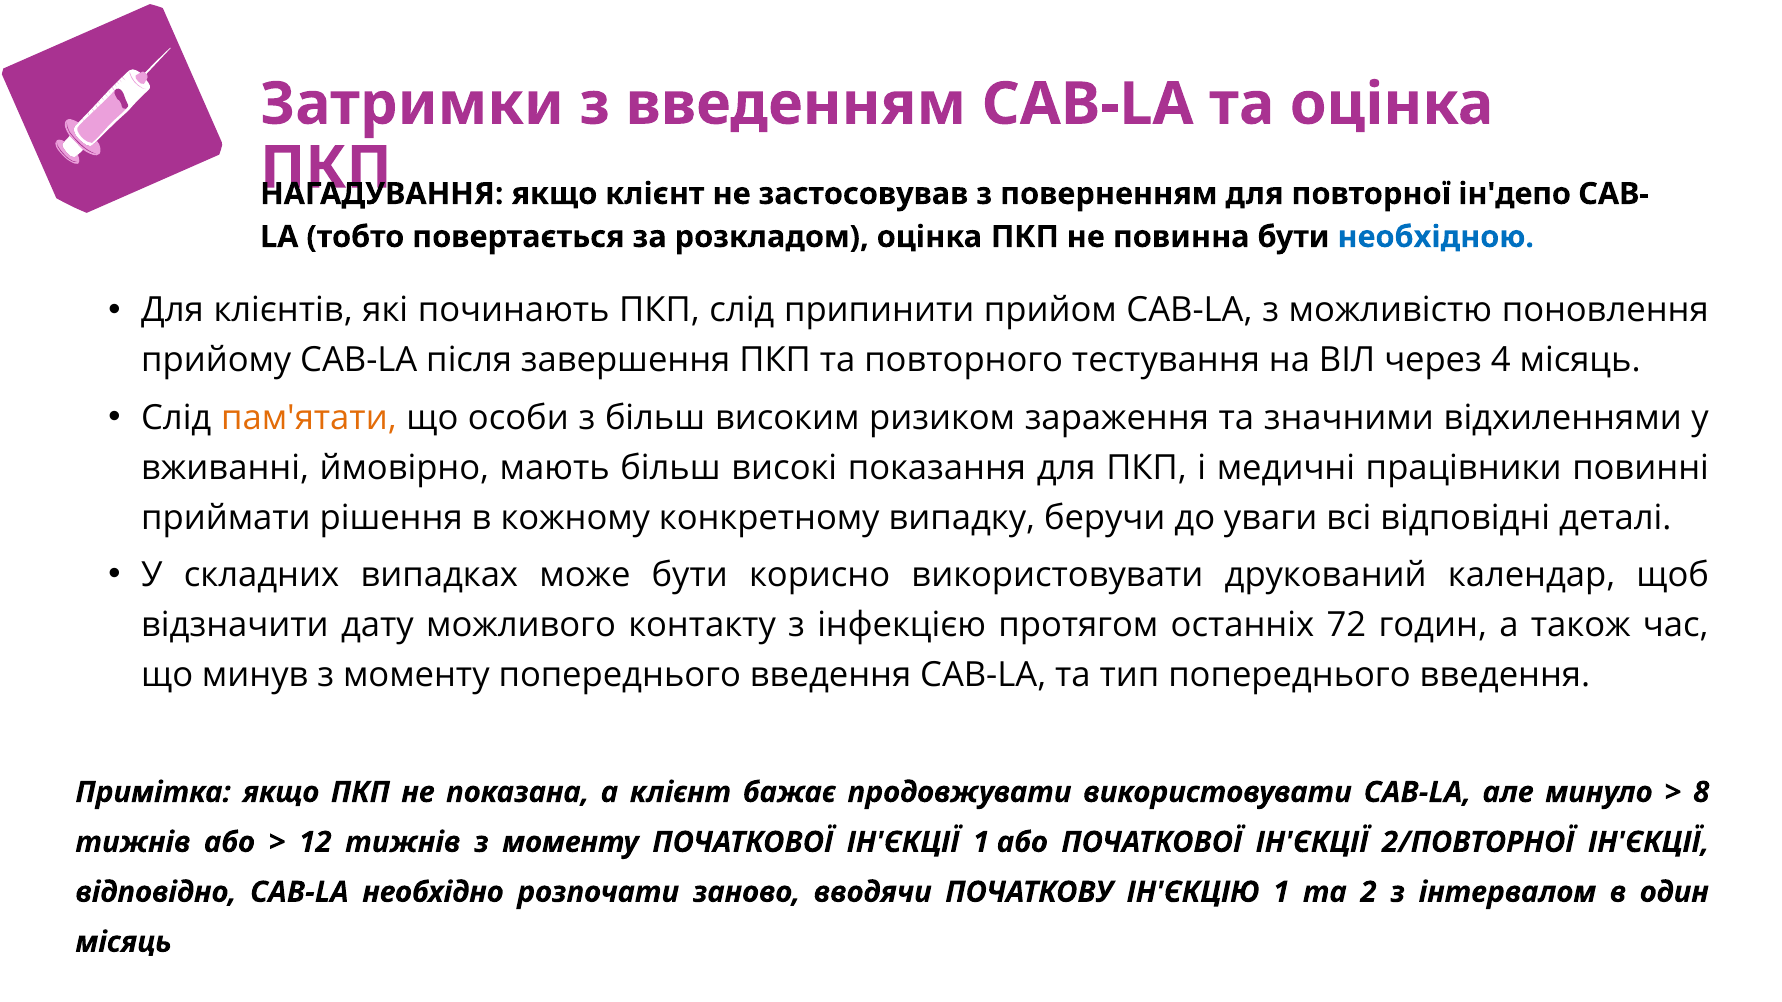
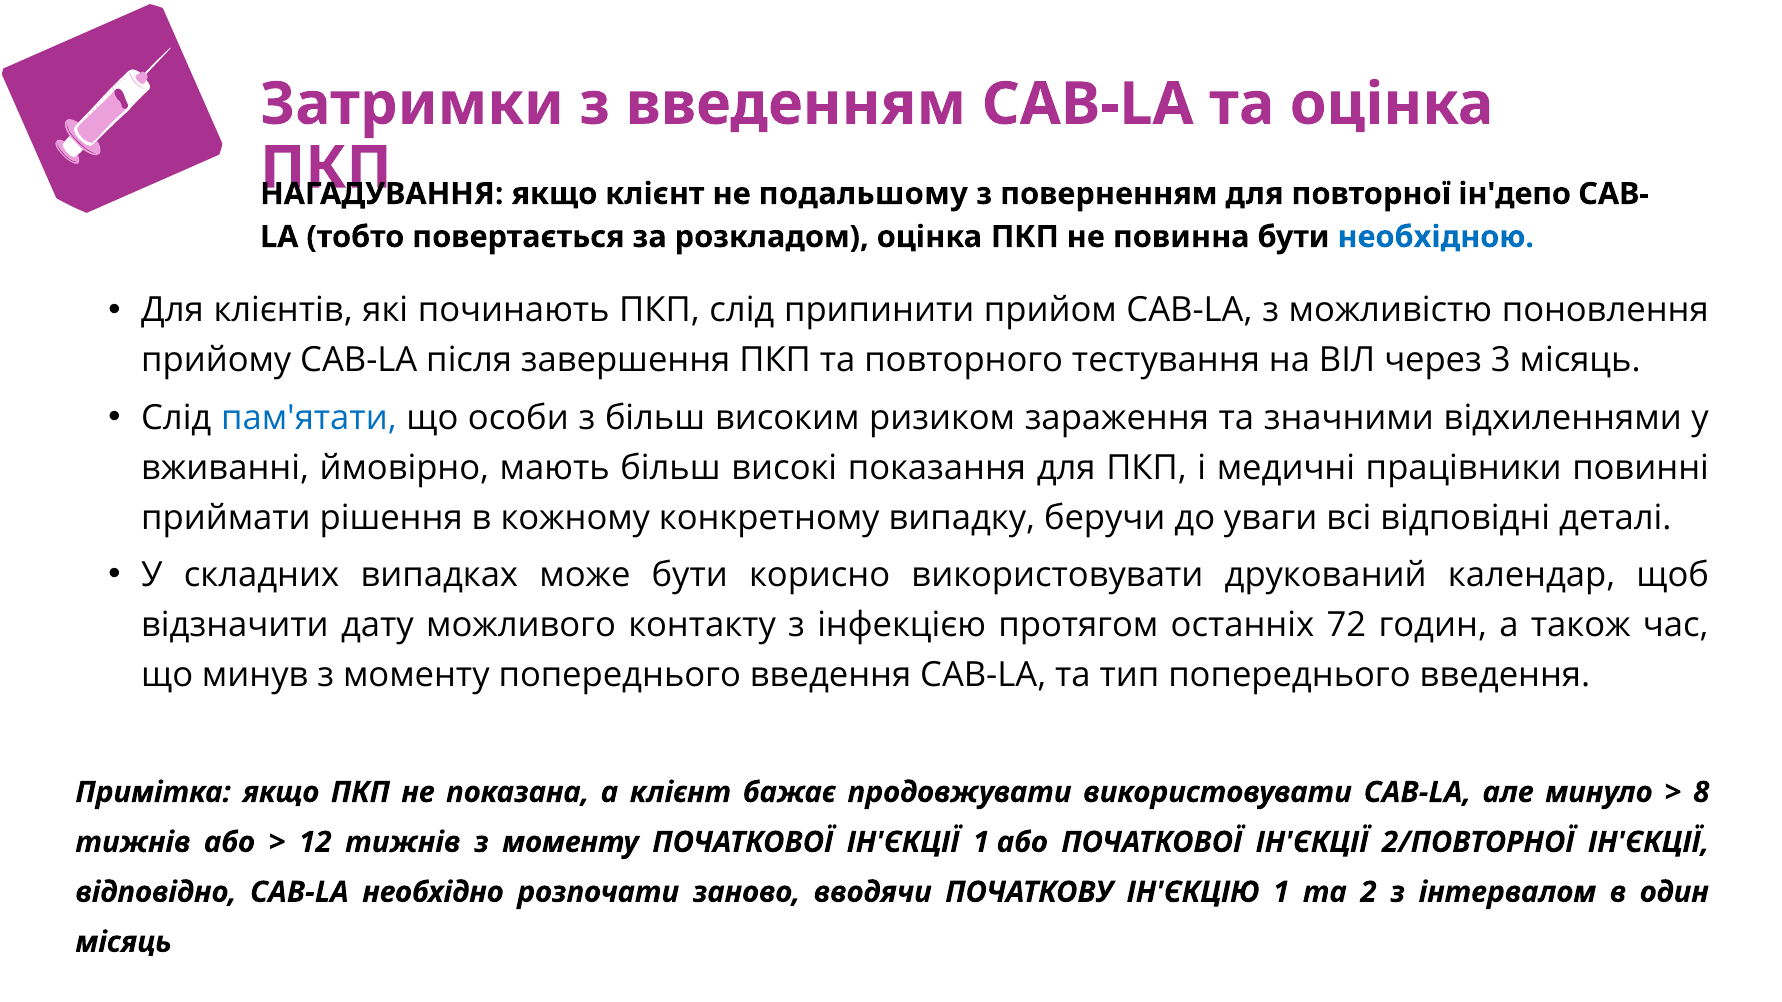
застосовував: застосовував -> подальшому (863, 194)
4: 4 -> 3 (1501, 361)
пам'ятати colour: orange -> blue (309, 418)
